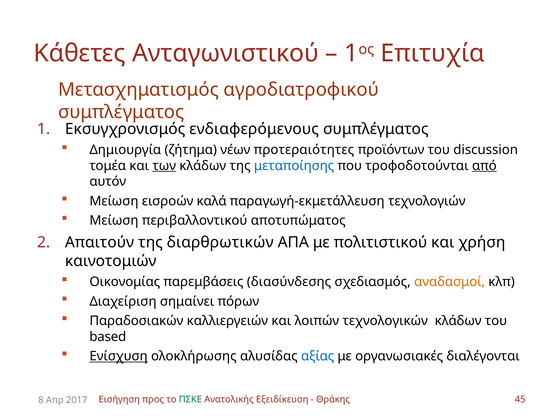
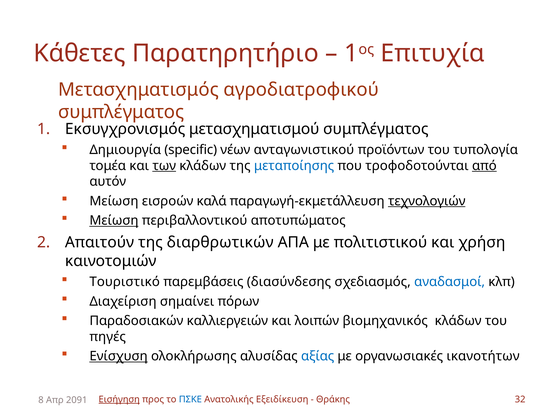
Ανταγωνιστικού: Ανταγωνιστικού -> Παρατηρητήριο (225, 53)
ενδιαφερόμενους: ενδιαφερόμενους -> μετασχηματισμού (254, 129)
ζήτημα: ζήτημα -> specific (191, 150)
προτεραιότητες: προτεραιότητες -> ανταγωνιστικού (304, 150)
discussion: discussion -> τυπολογία (486, 150)
τεχνολογιών underline: none -> present (427, 201)
Μείωση underline: none -> present (114, 221)
Οικονομίας: Οικονομίας -> Τουριστικό (125, 282)
αναδασμοί colour: orange -> blue (450, 282)
τεχνολογικών: τεχνολογικών -> βιομηχανικός (385, 321)
based: based -> πηγές (108, 337)
διαλέγονται: διαλέγονται -> ικανοτήτων (483, 357)
Εισήγηση underline: none -> present (119, 400)
ΠΣΚΕ colour: green -> blue (190, 400)
45: 45 -> 32 (520, 400)
2017: 2017 -> 2091 (77, 400)
